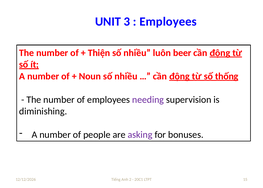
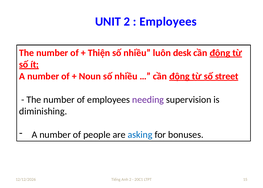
UNIT 3: 3 -> 2 (127, 21)
beer: beer -> desk (182, 53)
thống: thống -> street (227, 76)
asking colour: purple -> blue (140, 135)
